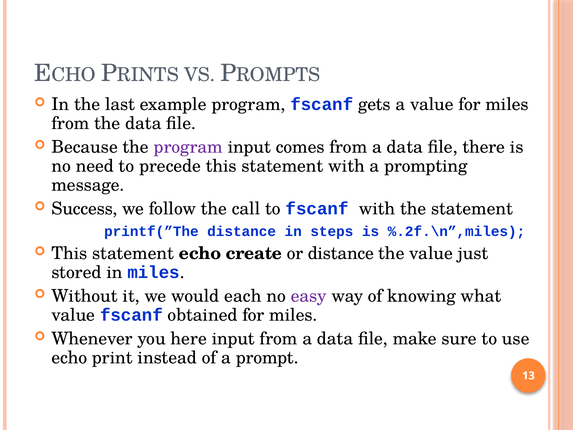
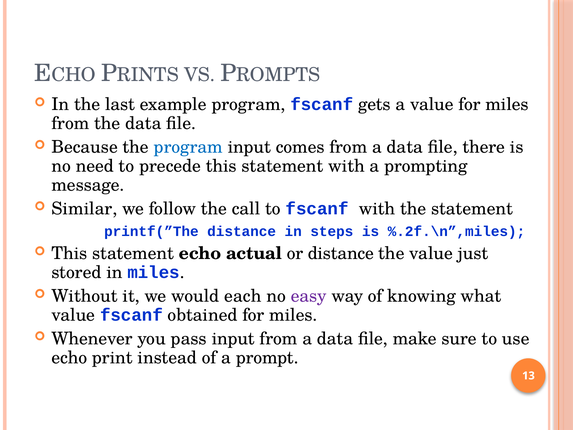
program colour: purple -> blue (188, 147)
Success: Success -> Similar (84, 208)
create: create -> actual (254, 253)
here: here -> pass (189, 338)
